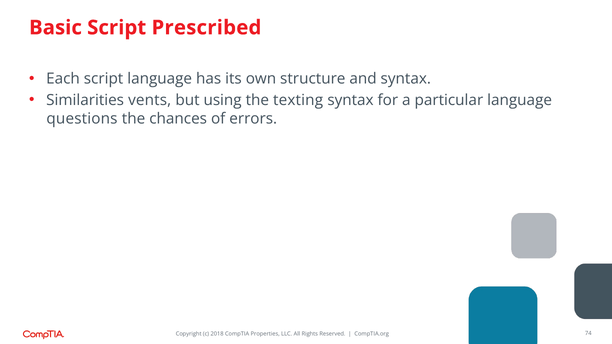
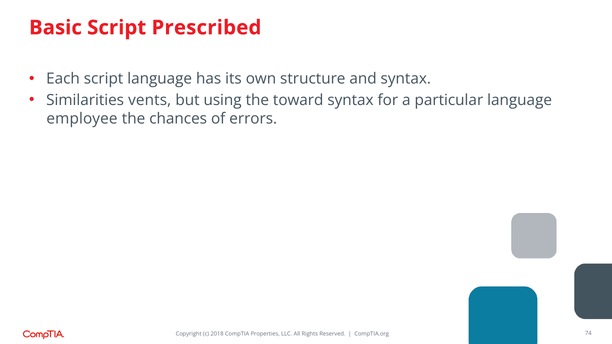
texting: texting -> toward (298, 100)
questions: questions -> employee (82, 119)
